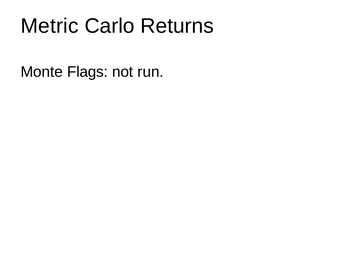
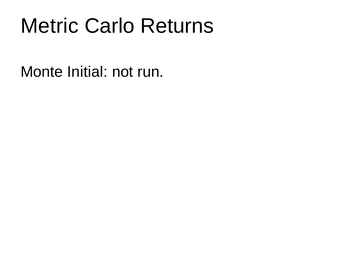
Flags: Flags -> Initial (87, 72)
